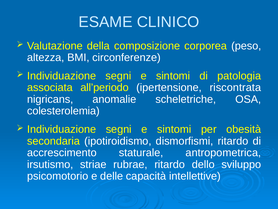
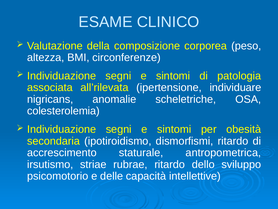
all’periodo: all’periodo -> all’rilevata (105, 87)
riscontrata: riscontrata -> individuare (235, 87)
